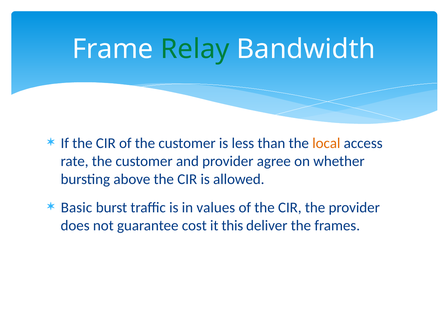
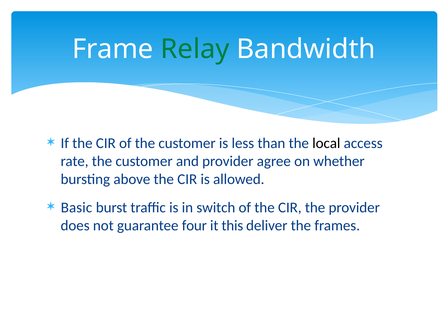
local colour: orange -> black (326, 143)
values: values -> switch (216, 208)
cost: cost -> four (194, 225)
